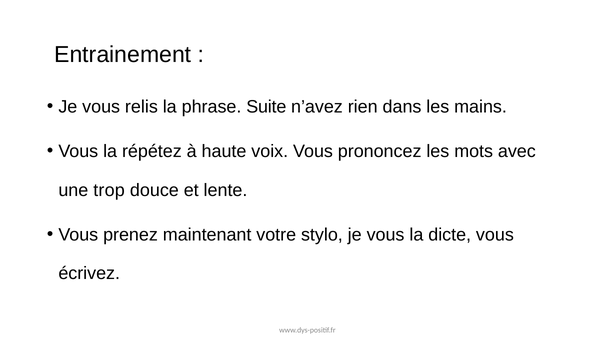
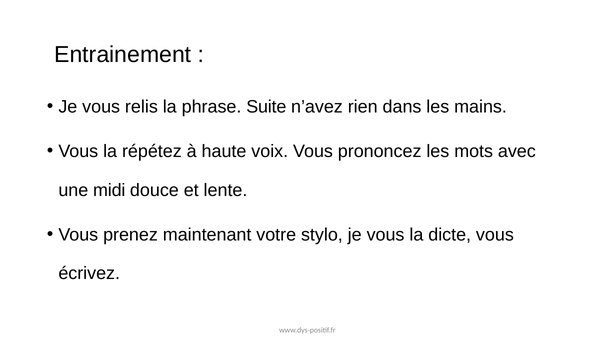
trop: trop -> midi (109, 190)
